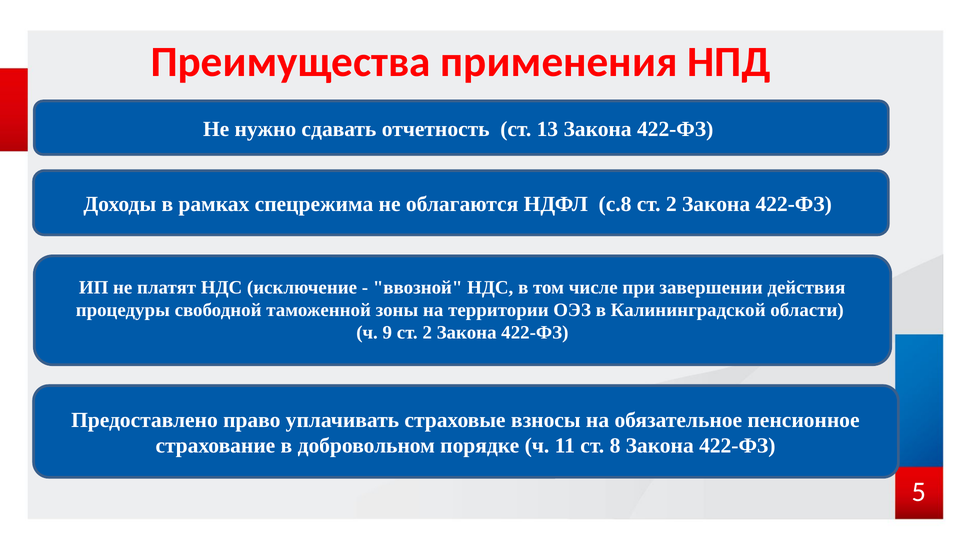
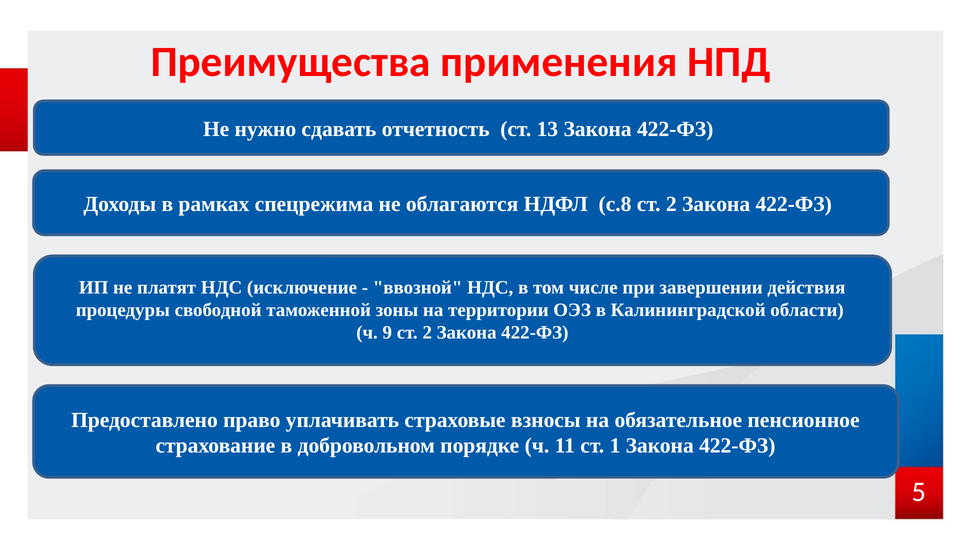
8: 8 -> 1 (615, 446)
